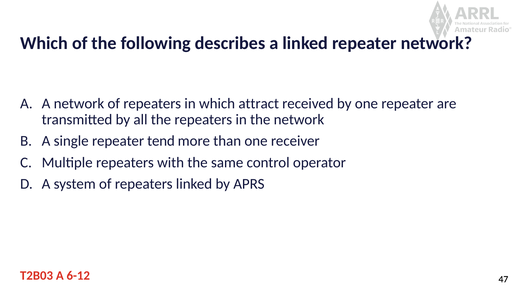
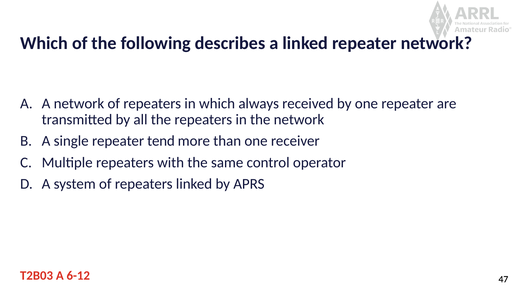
attract: attract -> always (259, 103)
